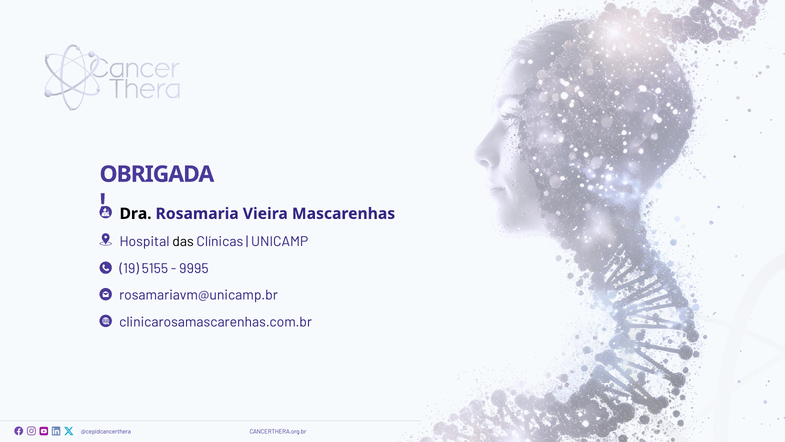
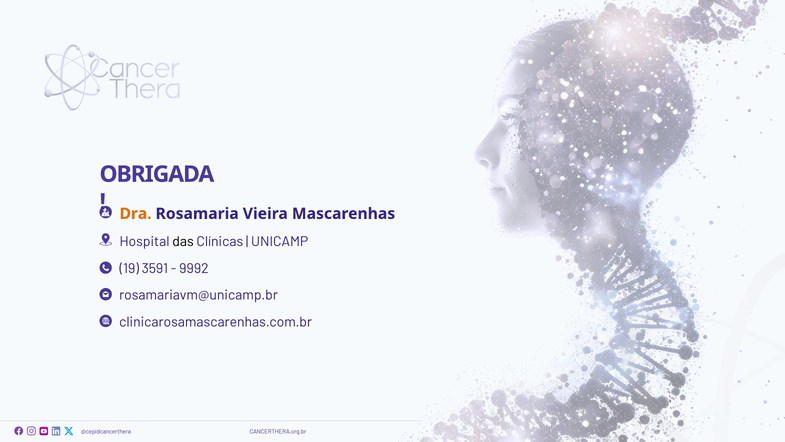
Dra colour: black -> orange (136, 213)
5155: 5155 -> 3591 (155, 268)
9995: 9995 -> 9992 (194, 268)
